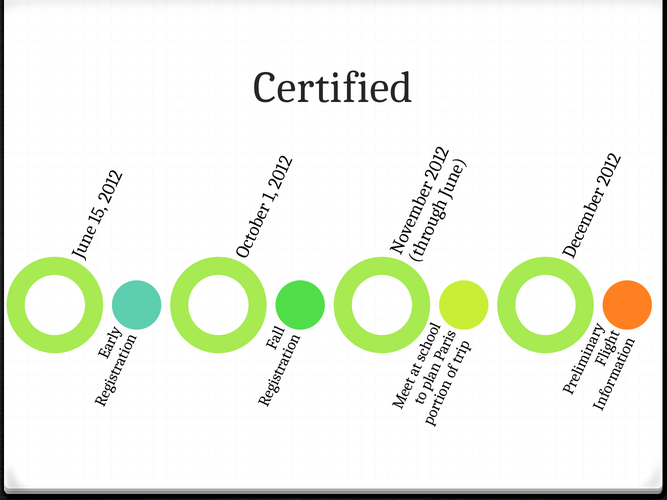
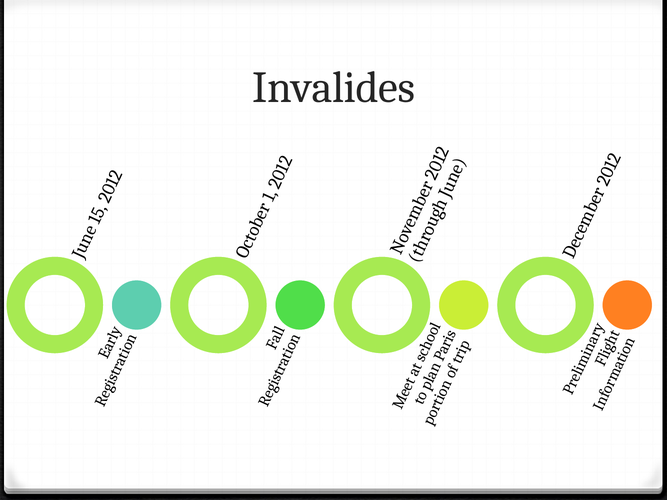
Certified: Certified -> Invalides (334, 88)
